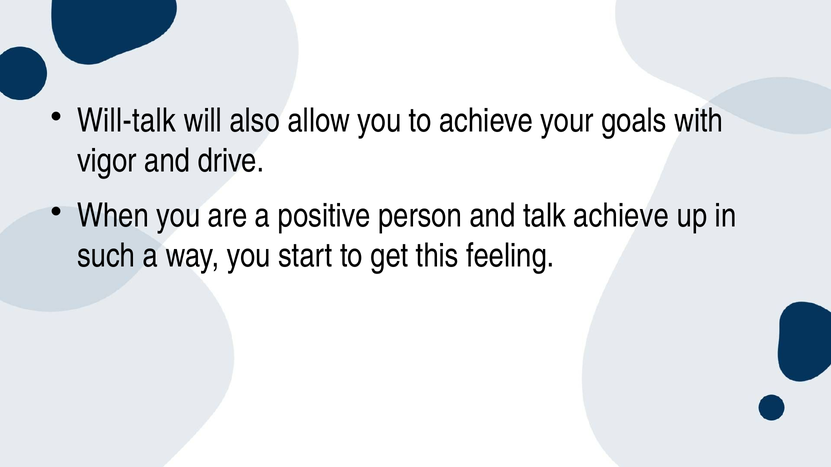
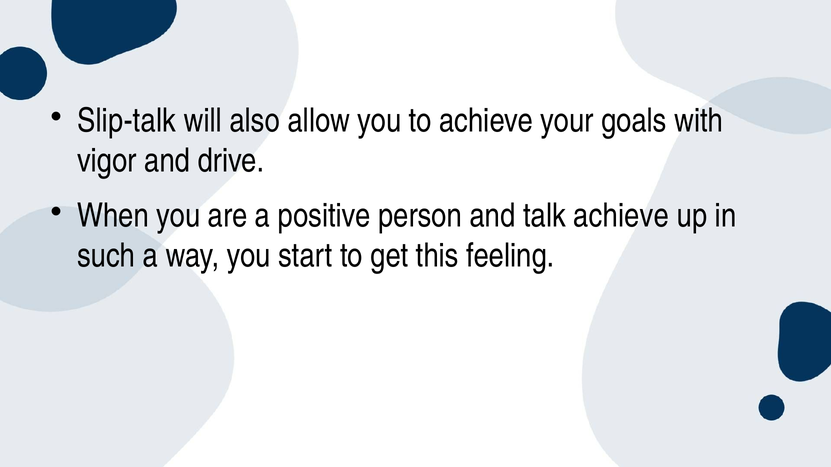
Will-talk: Will-talk -> Slip-talk (127, 121)
